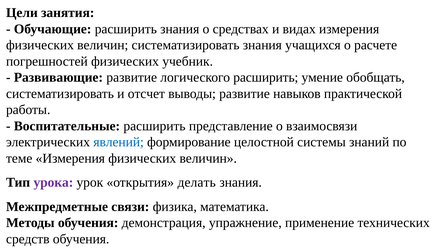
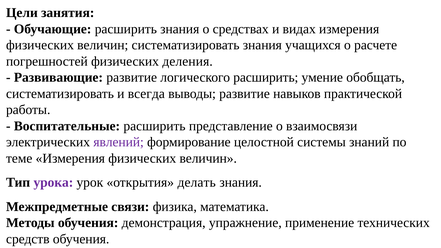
учебник: учебник -> деления (188, 61)
отсчет: отсчет -> всегда (146, 94)
явлений colour: blue -> purple (119, 142)
